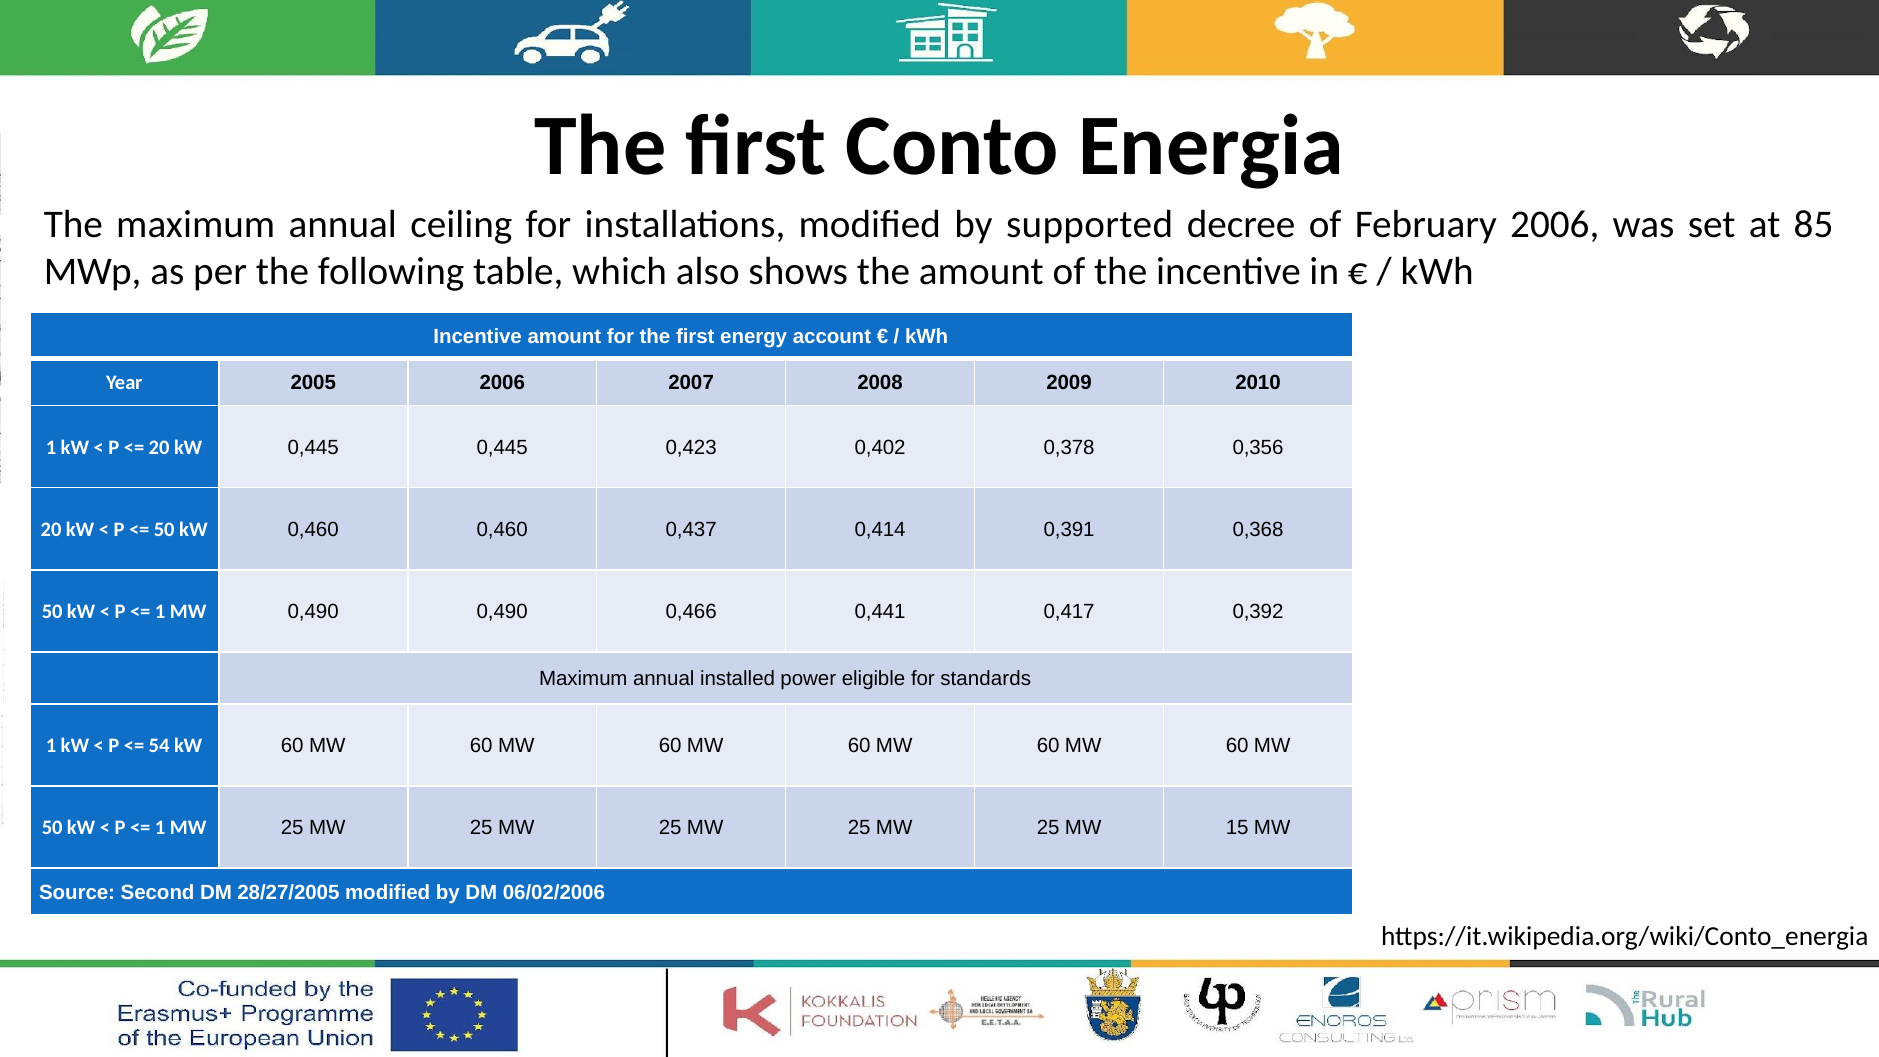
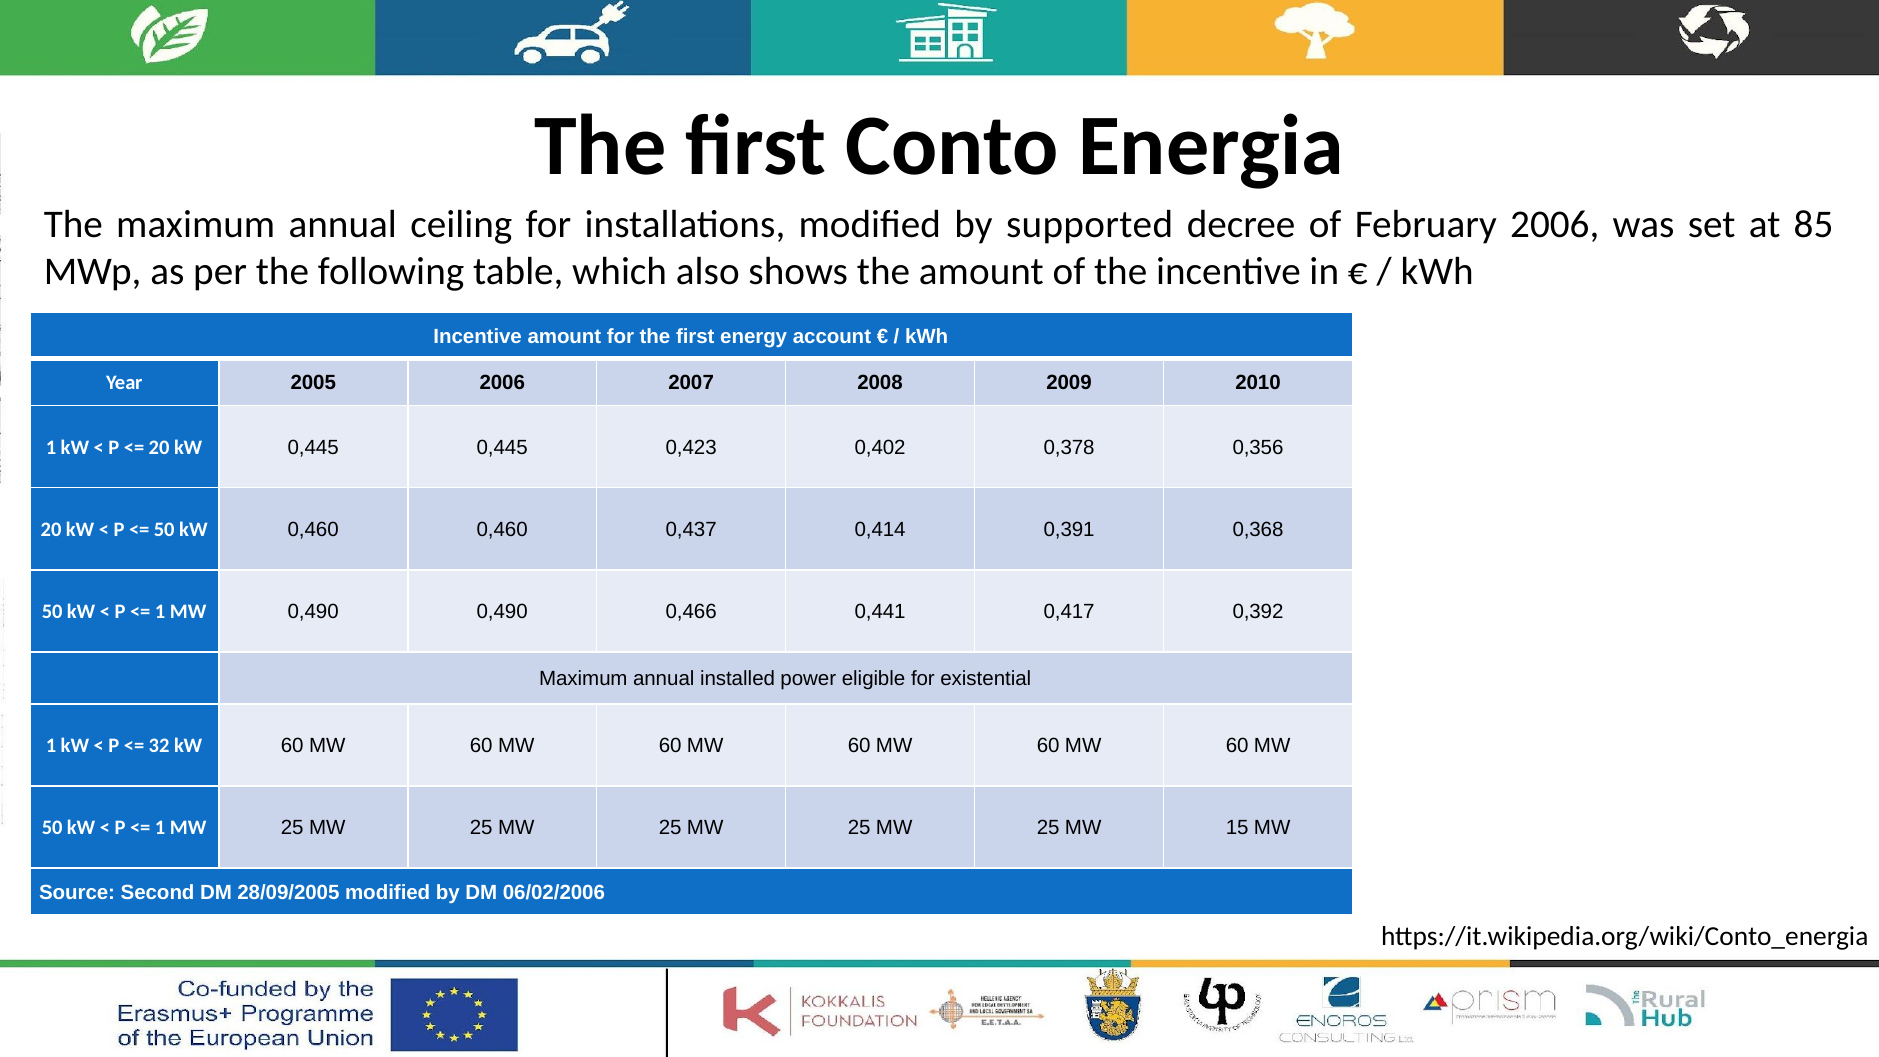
standards: standards -> existential (986, 679)
54: 54 -> 32 (159, 746)
28/27/2005: 28/27/2005 -> 28/09/2005 (288, 893)
